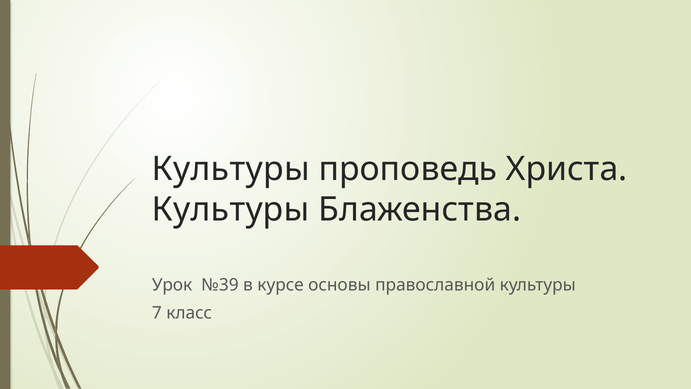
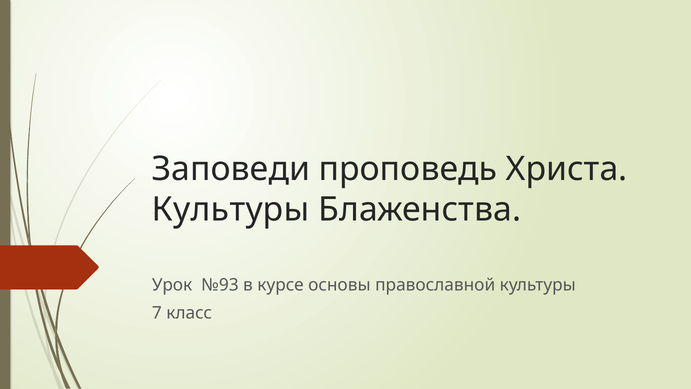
Культуры: Культуры -> Заповеди (231, 169)
№39: №39 -> №93 (220, 285)
